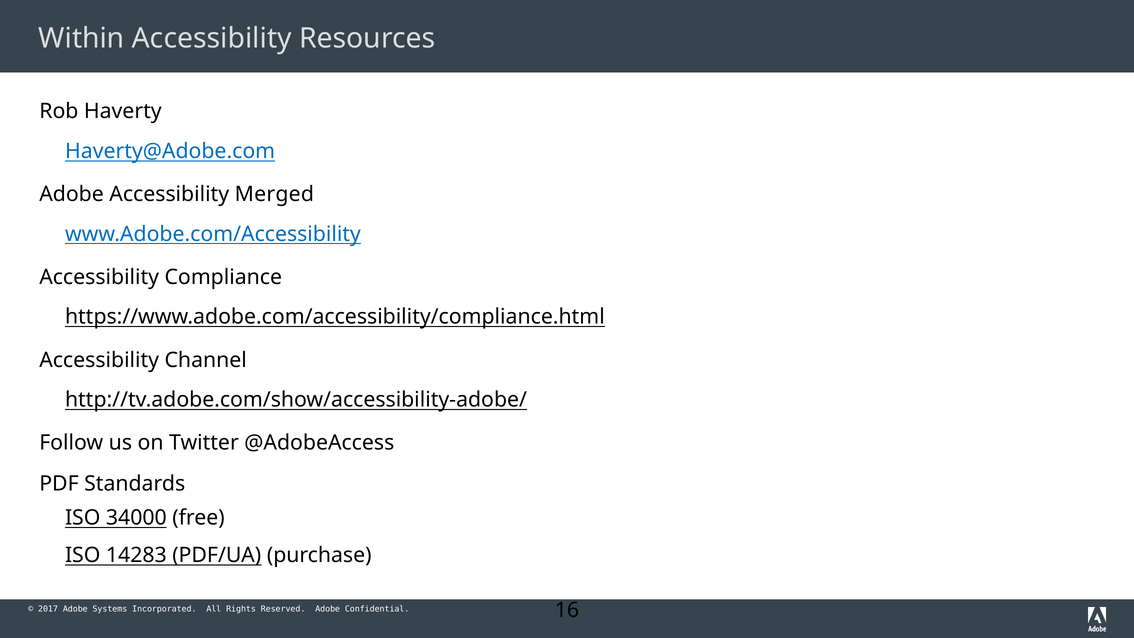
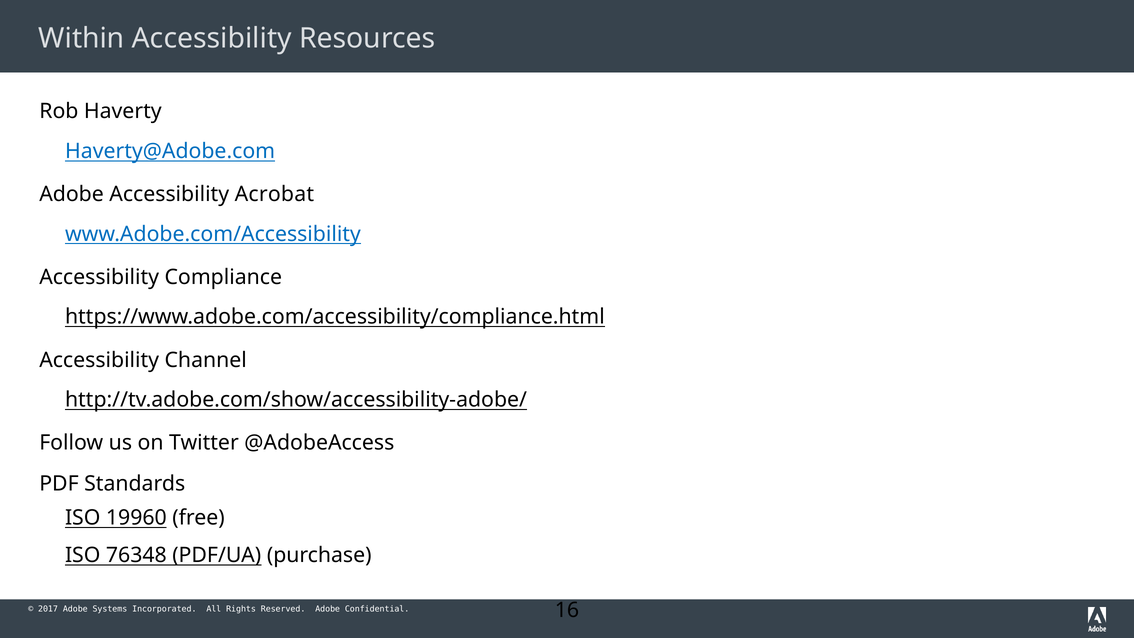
Merged: Merged -> Acrobat (274, 194)
34000: 34000 -> 19960 (136, 518)
14283: 14283 -> 76348 (136, 555)
